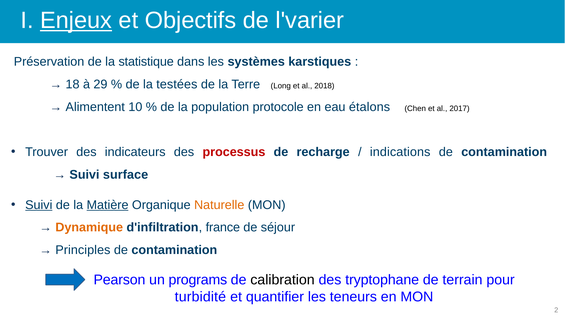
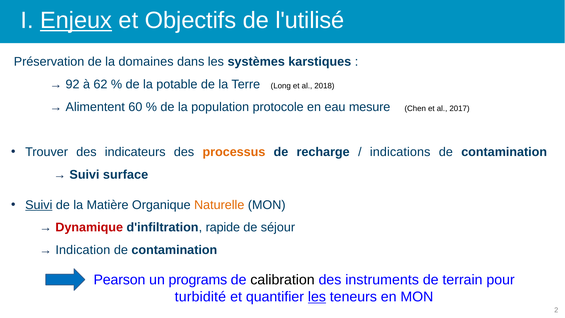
l'varier: l'varier -> l'utilisé (310, 20)
statistique: statistique -> domaines (146, 62)
18: 18 -> 92 (73, 84)
29: 29 -> 62 (100, 84)
testées: testées -> potable (177, 84)
10: 10 -> 60 (135, 107)
étalons: étalons -> mesure (370, 107)
processus colour: red -> orange (234, 152)
Matière underline: present -> none (108, 205)
Dynamique colour: orange -> red (89, 227)
france: france -> rapide (223, 227)
Principles: Principles -> Indication (83, 250)
tryptophane: tryptophane -> instruments (382, 280)
les underline: none -> present (317, 297)
